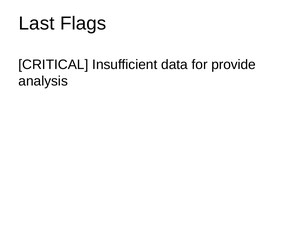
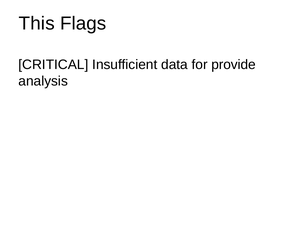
Last: Last -> This (37, 23)
